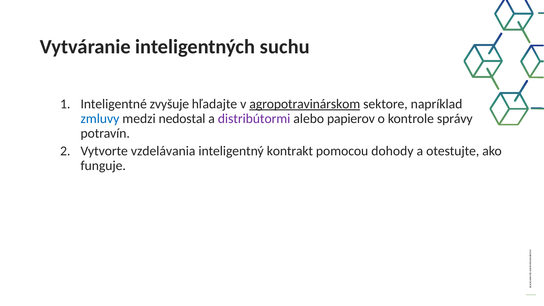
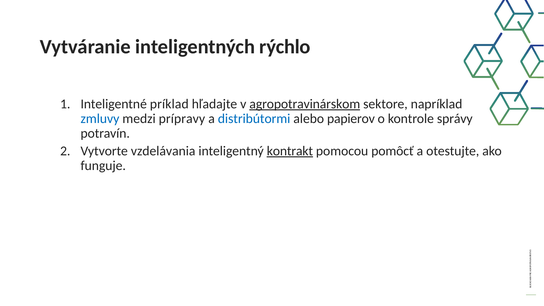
suchu: suchu -> rýchlo (285, 47)
zvyšuje: zvyšuje -> príklad (169, 104)
nedostal: nedostal -> prípravy (182, 119)
distribútormi colour: purple -> blue (254, 119)
kontrakt underline: none -> present (290, 151)
dohody: dohody -> pomôcť (392, 151)
